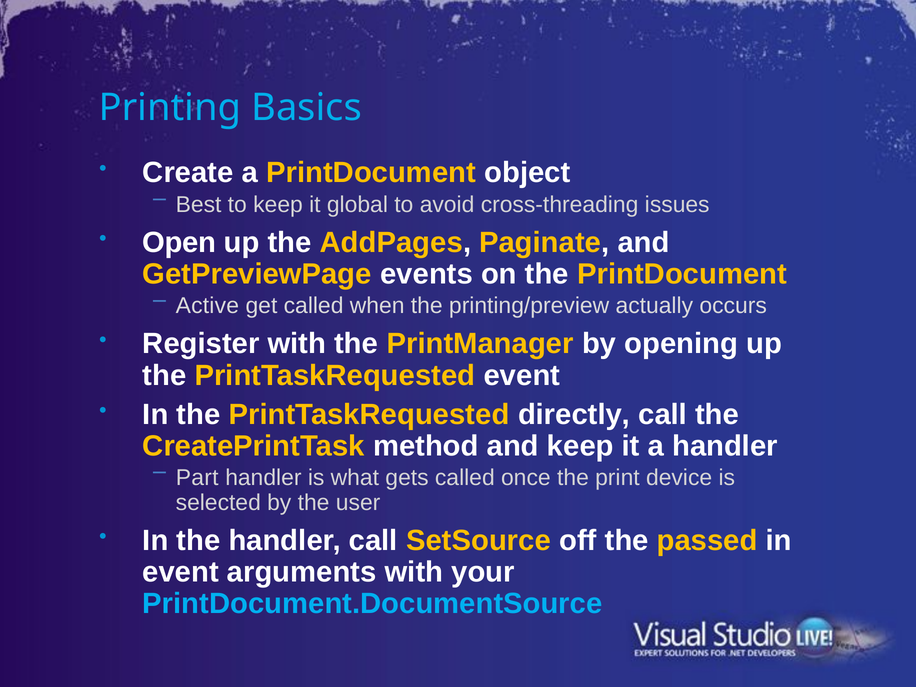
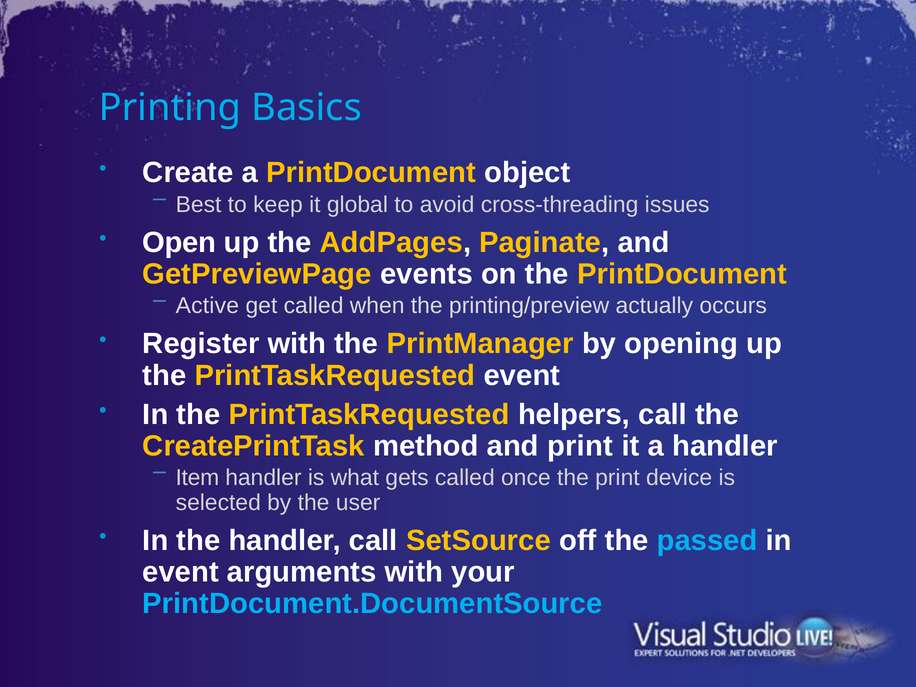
directly: directly -> helpers (574, 414)
and keep: keep -> print (580, 446)
Part: Part -> Item (197, 478)
passed colour: yellow -> light blue (707, 540)
